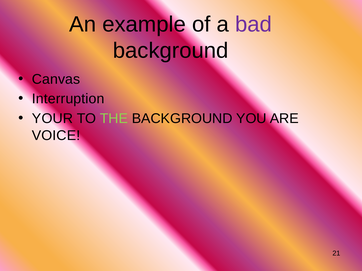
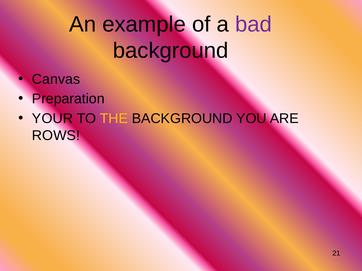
Interruption: Interruption -> Preparation (68, 99)
THE colour: light green -> yellow (114, 119)
VOICE: VOICE -> ROWS (56, 136)
